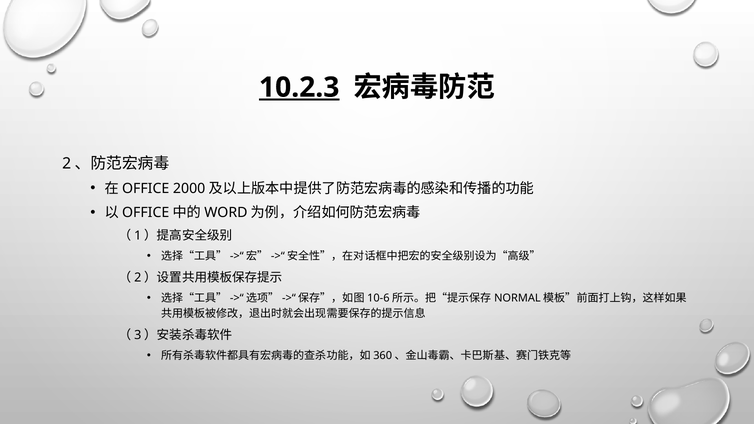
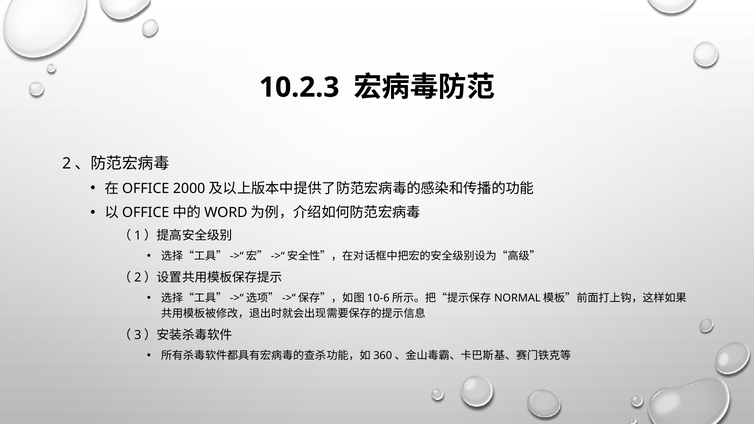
10.2.3 underline: present -> none (299, 87)
